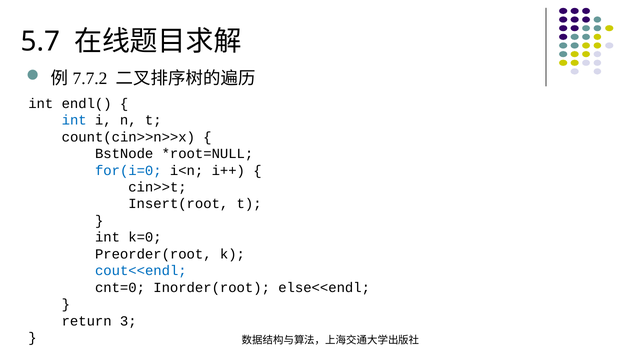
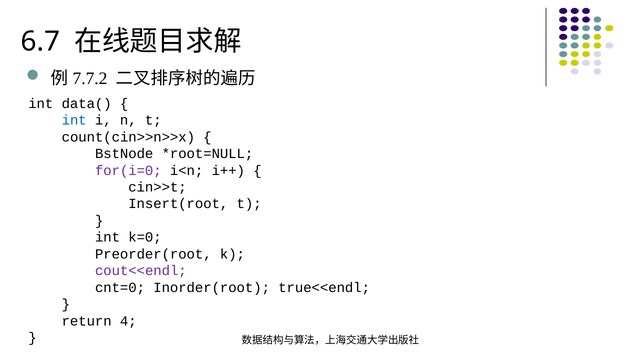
5.7: 5.7 -> 6.7 (41, 41)
endl(: endl( -> data( (87, 103)
for(i=0 colour: blue -> purple (128, 170)
cout<<endl colour: blue -> purple (141, 271)
else<<endl: else<<endl -> true<<endl (324, 287)
3: 3 -> 4 (128, 321)
